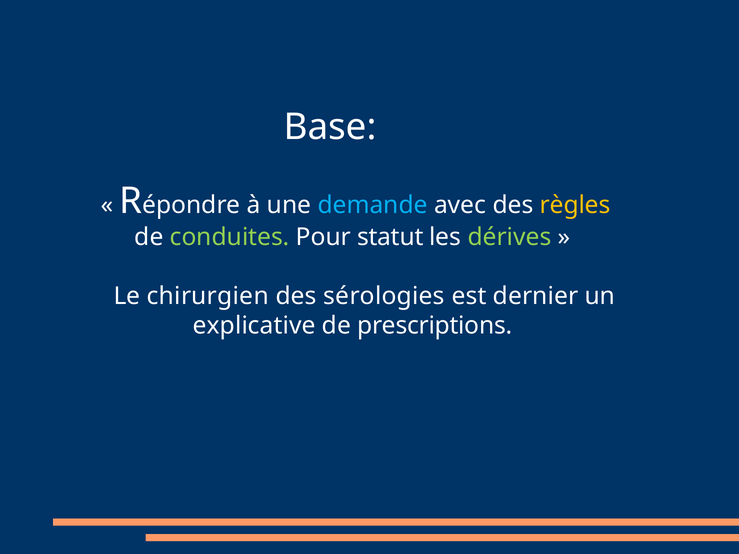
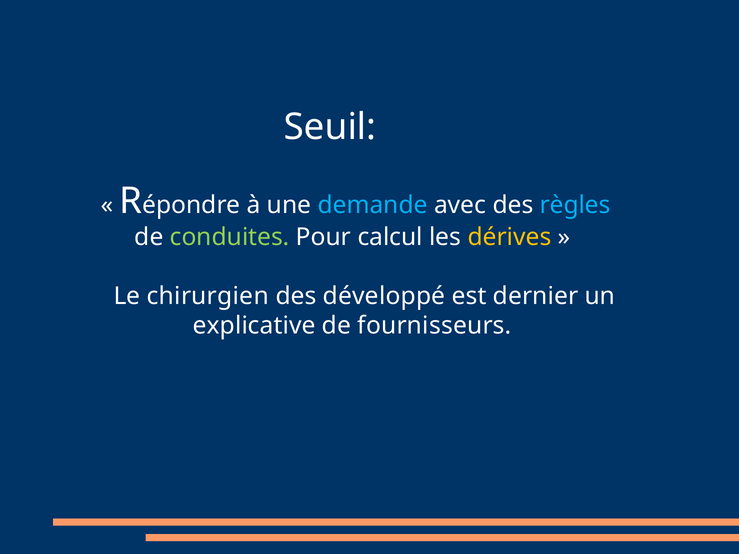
Base: Base -> Seuil (330, 127)
règles colour: yellow -> light blue (575, 205)
statut: statut -> calcul (390, 237)
dérives colour: light green -> yellow (509, 237)
sérologies: sérologies -> développé (384, 296)
prescriptions: prescriptions -> fournisseurs (434, 326)
